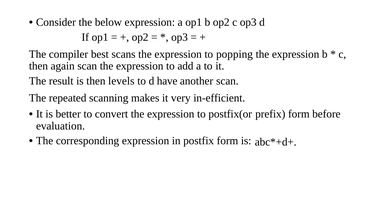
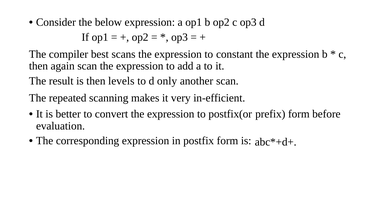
popping: popping -> constant (235, 54)
have: have -> only (167, 81)
